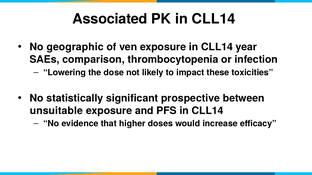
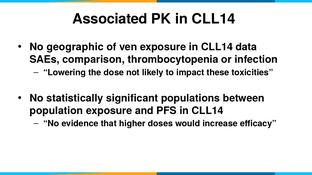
year: year -> data (246, 47)
prospective: prospective -> populations (191, 98)
unsuitable: unsuitable -> population (56, 111)
